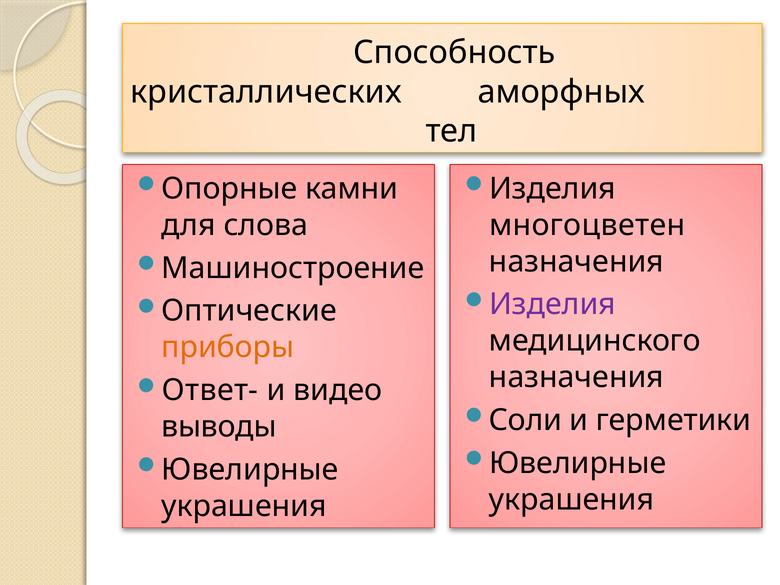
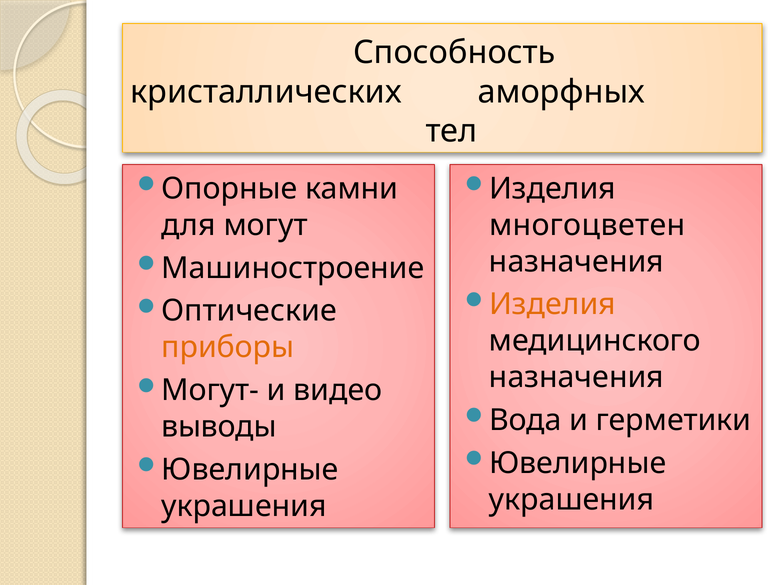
слова: слова -> могут (266, 225)
Изделия colour: purple -> orange (552, 304)
Ответ-: Ответ- -> Могут- (210, 390)
Соли: Соли -> Вода (525, 420)
